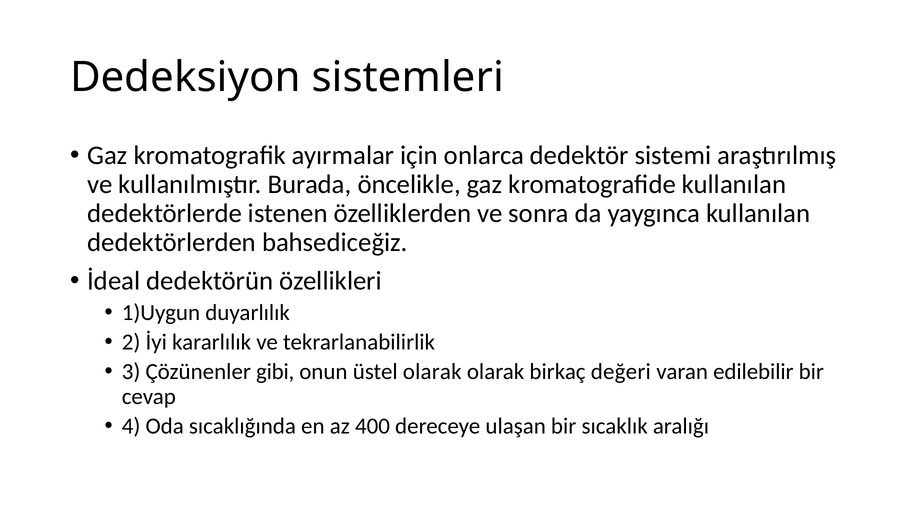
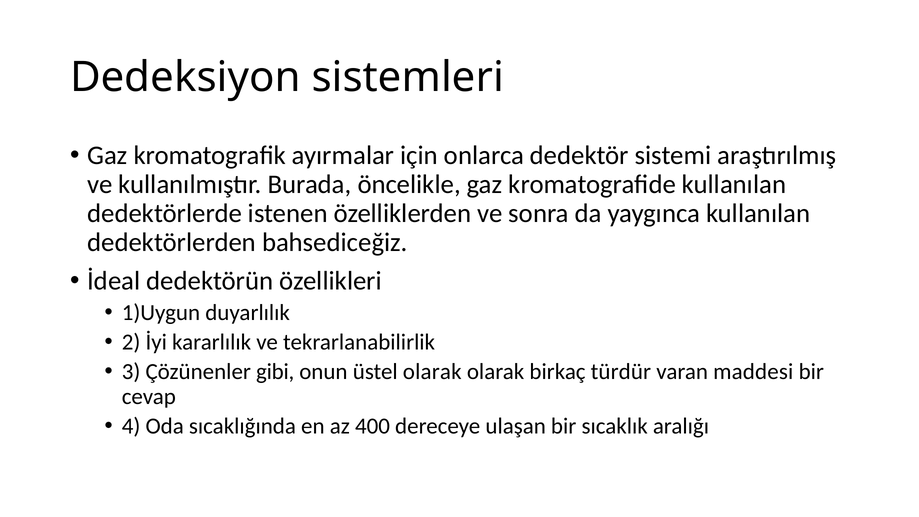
değeri: değeri -> türdür (621, 372)
edilebilir: edilebilir -> maddesi (753, 372)
